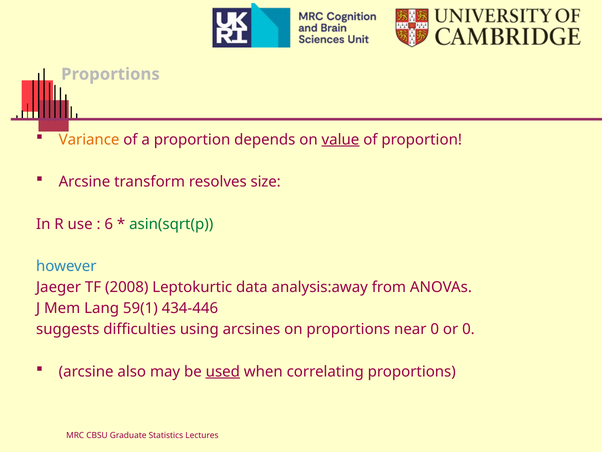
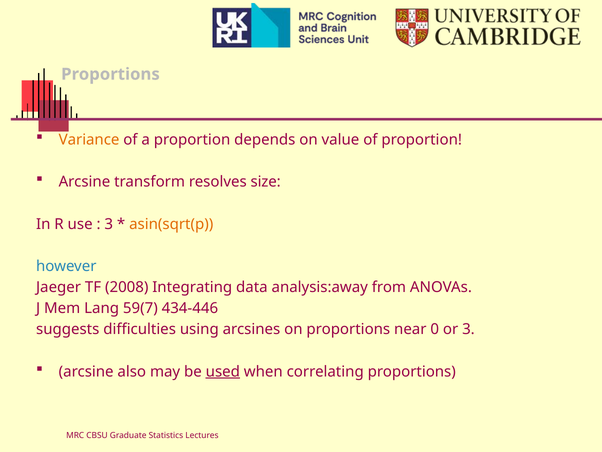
value underline: present -> none (340, 140)
6: 6 -> 3 (109, 224)
asin(sqrt(p colour: green -> orange (171, 224)
Leptokurtic: Leptokurtic -> Integrating (192, 287)
59(1: 59(1 -> 59(7 (140, 308)
or 0: 0 -> 3 (468, 329)
